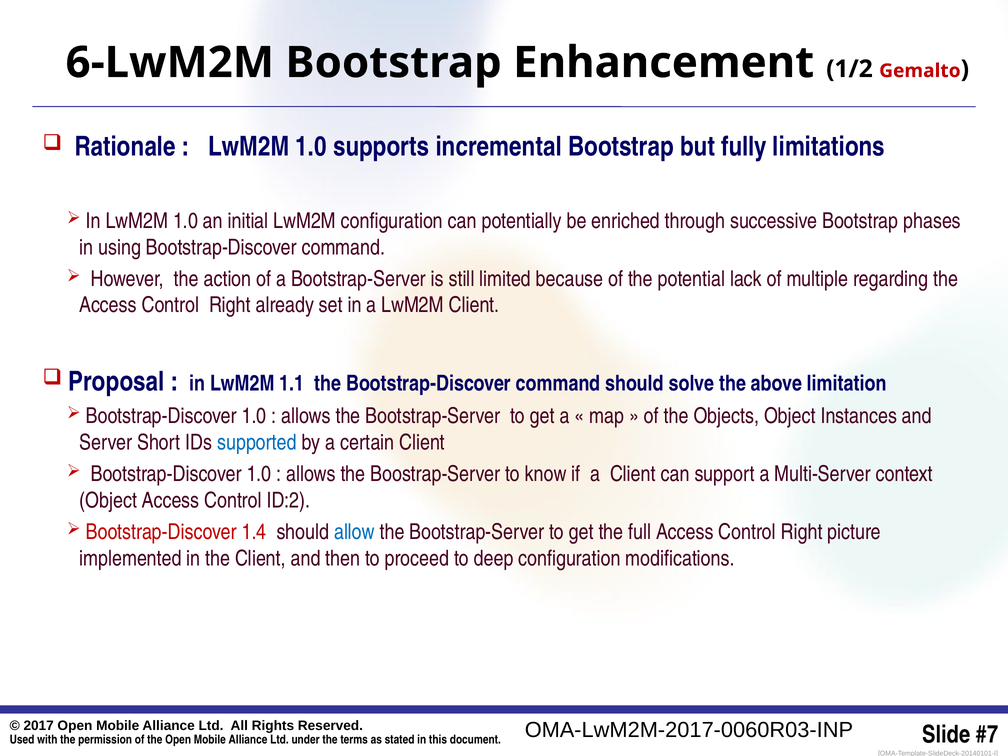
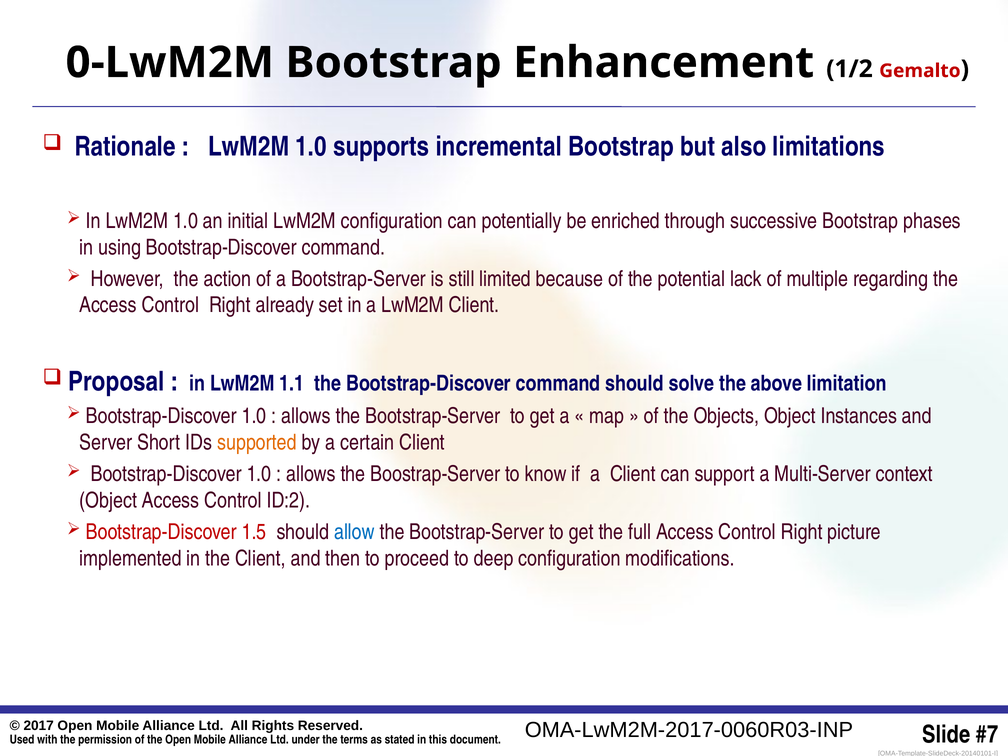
6-LwM2M: 6-LwM2M -> 0-LwM2M (170, 63)
fully: fully -> also (744, 147)
supported colour: blue -> orange (257, 443)
1.4: 1.4 -> 1.5 (254, 532)
